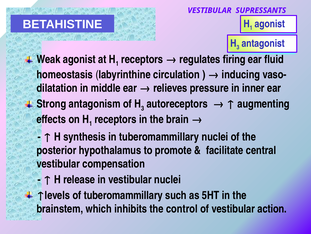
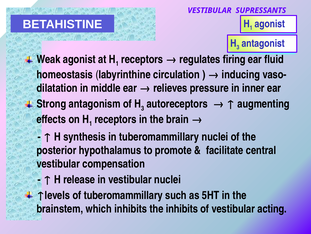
the control: control -> inhibits (182, 208)
action: action -> acting (272, 208)
